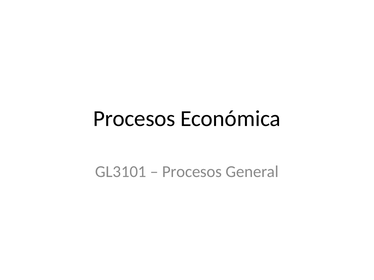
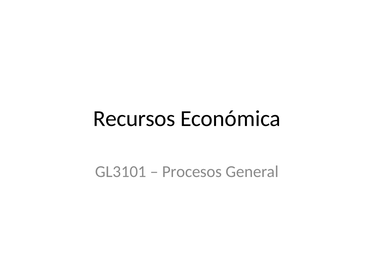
Procesos: Procesos -> Recursos (134, 119)
